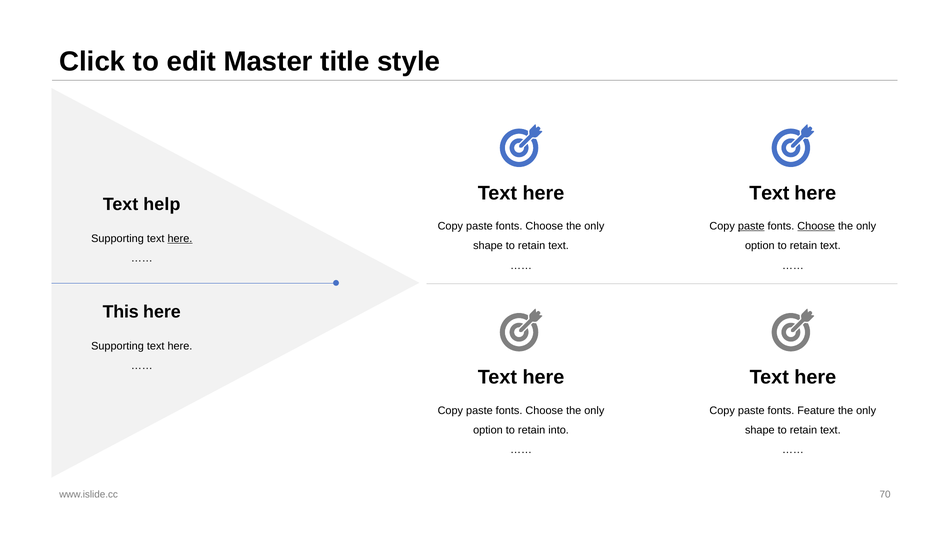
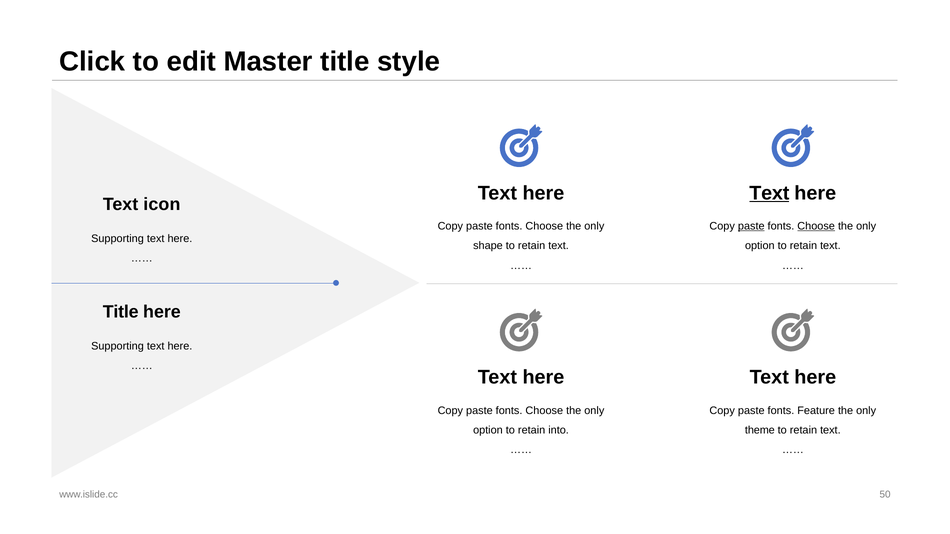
Text underline: none -> present (769, 193)
help: help -> icon (162, 205)
here underline: present -> none (180, 239)
This: This -> Title (121, 312)
shape: shape -> theme (760, 430)
70: 70 -> 50 (885, 495)
